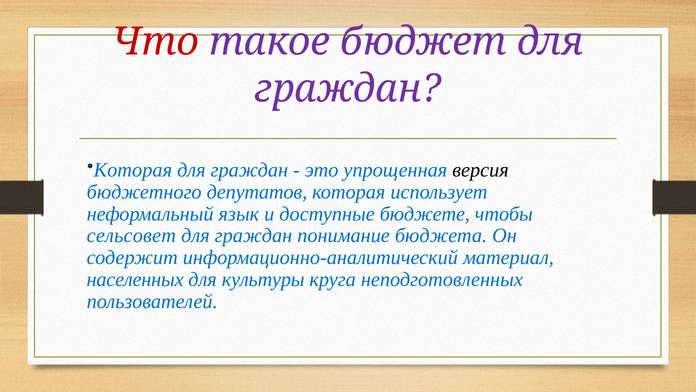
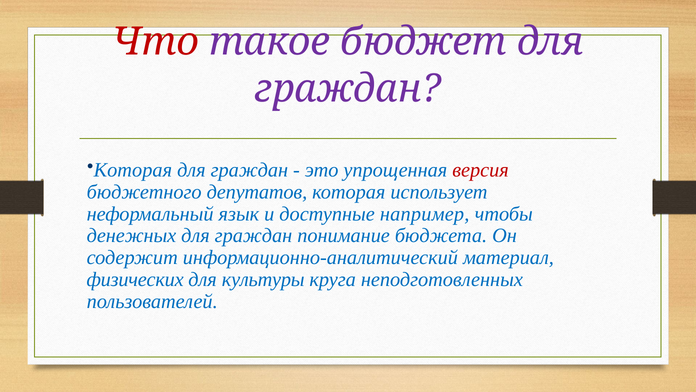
версия colour: black -> red (481, 170)
бюджете: бюджете -> например (425, 214)
сельсовет: сельсовет -> денежных (131, 235)
населенных: населенных -> физических (135, 279)
